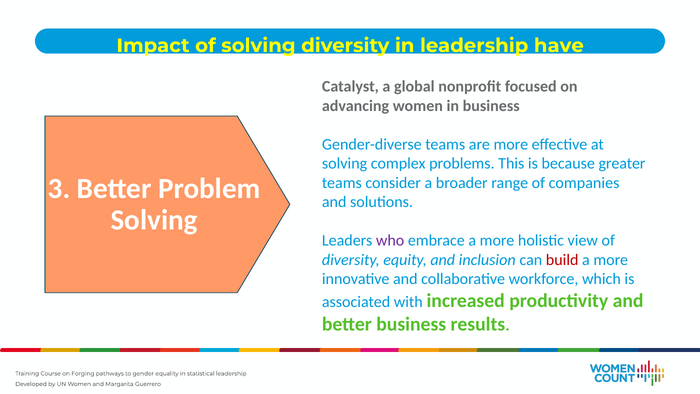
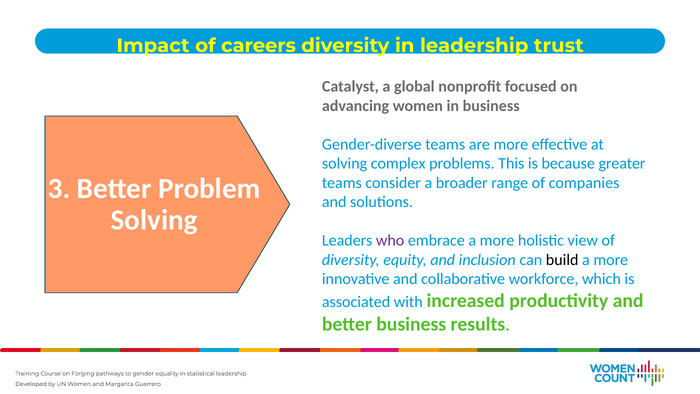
of solving: solving -> careers (259, 46)
have: have -> trust (559, 46)
build colour: red -> black (562, 260)
